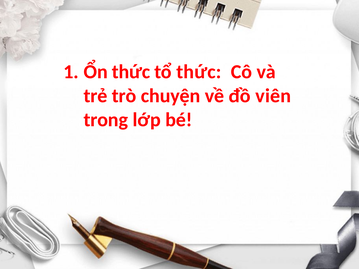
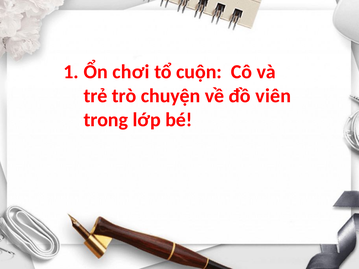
thức: thức -> chơi (131, 72)
tổ thức: thức -> cuộn (199, 72)
